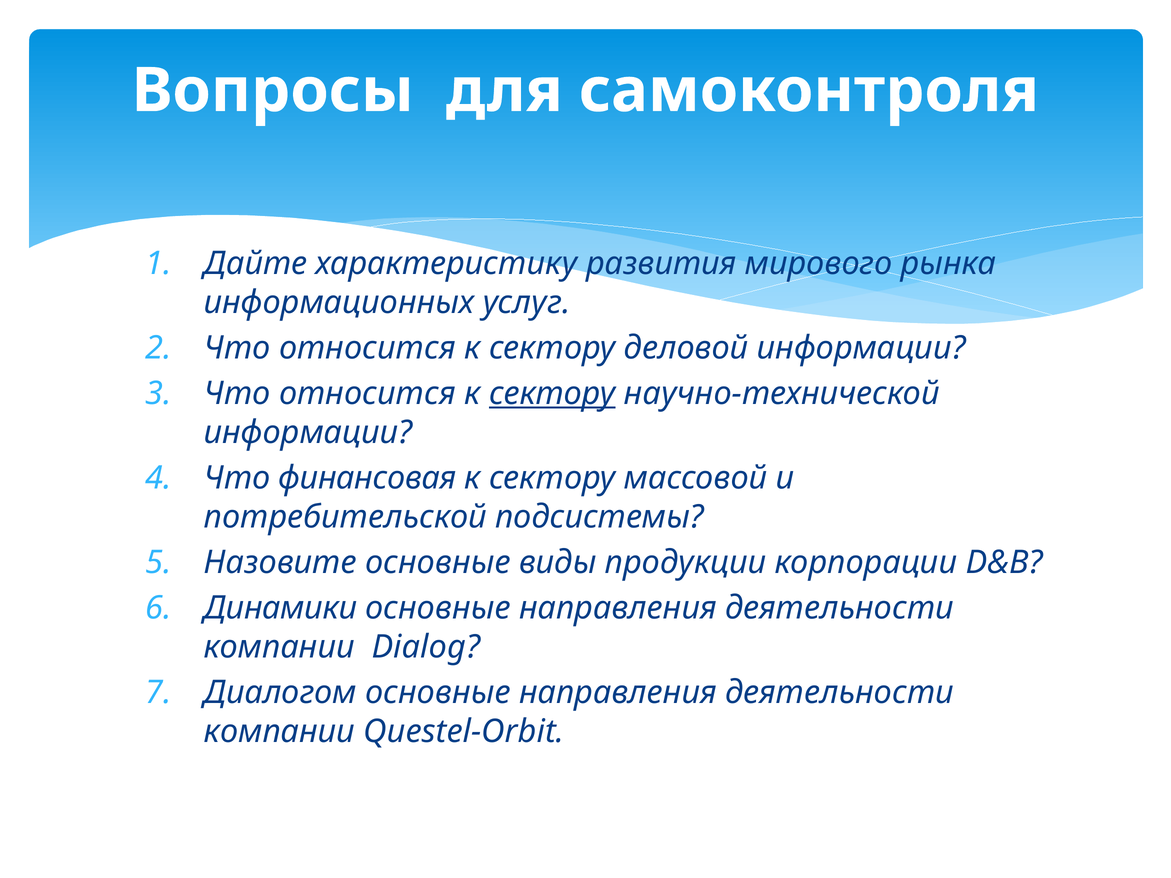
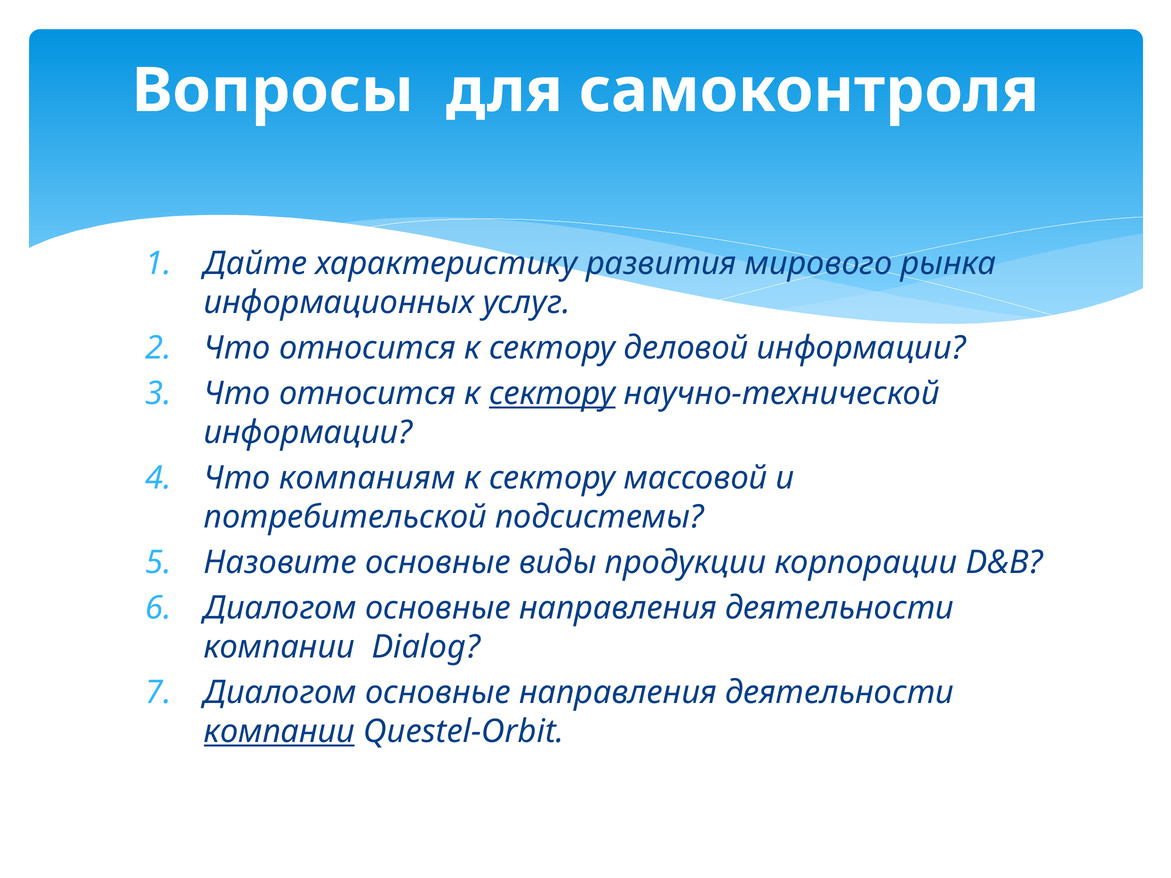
финансовая: финансовая -> компаниям (367, 478)
Динамики: Динамики -> Диалогом (280, 608)
компании underline: none -> present (279, 732)
